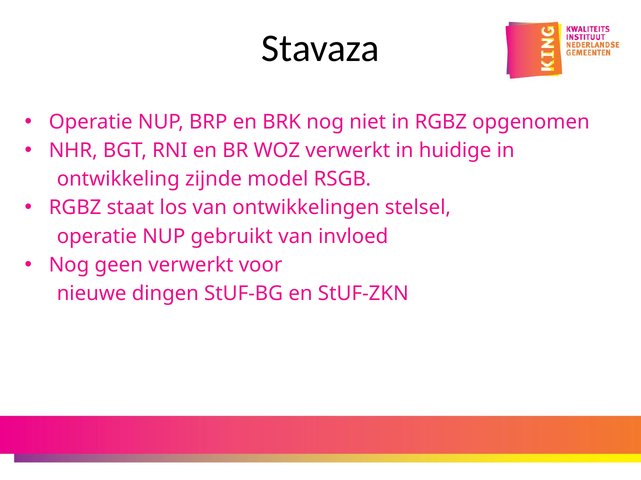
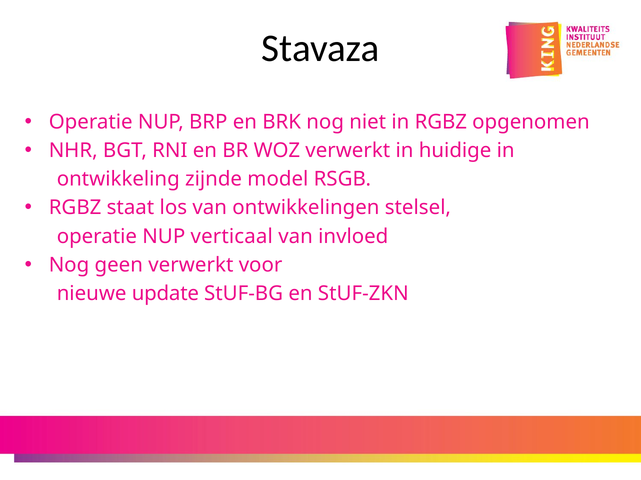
gebruikt: gebruikt -> verticaal (232, 237)
dingen: dingen -> update (165, 294)
